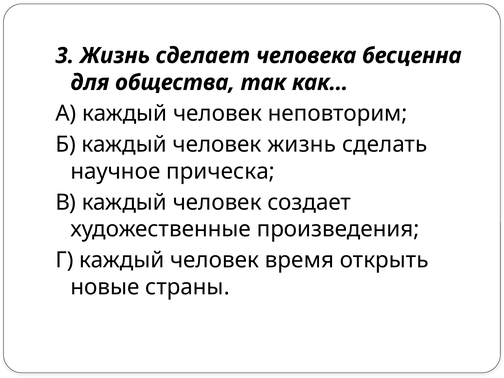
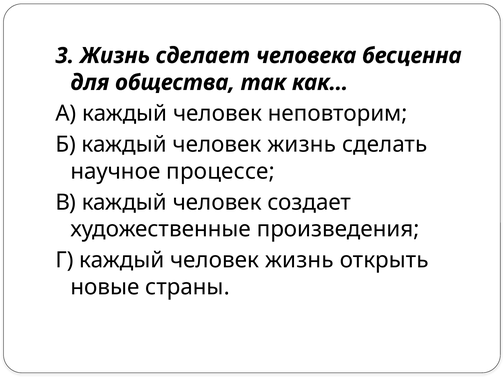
прическа: прическа -> процессе (221, 171)
Г каждый человек время: время -> жизнь (299, 260)
